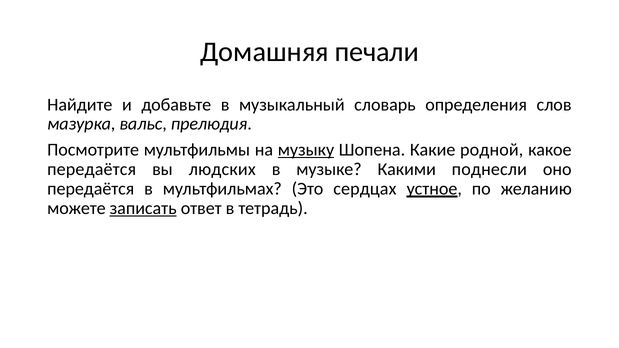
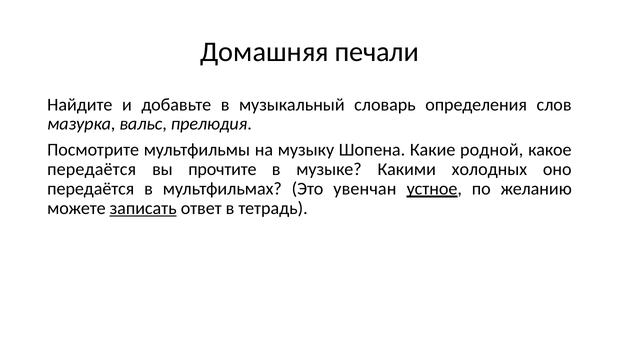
музыку underline: present -> none (306, 150)
людских: людских -> прочтите (222, 169)
поднесли: поднесли -> холодных (489, 169)
сердцах: сердцах -> увенчан (365, 189)
